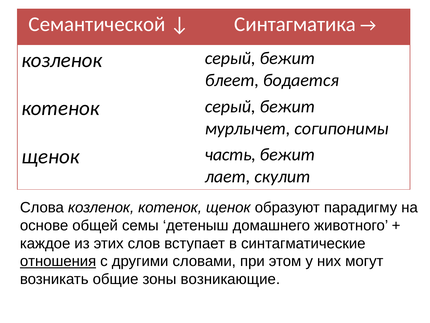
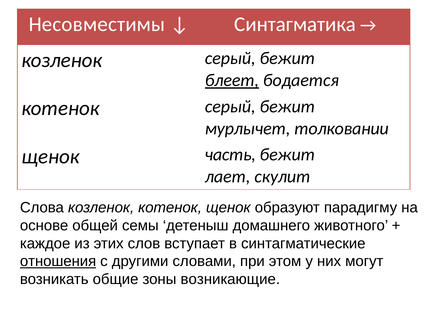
Семантической: Семантической -> Несовместимы (97, 24)
блеет underline: none -> present (232, 80)
согипонимы: согипонимы -> толковании (342, 128)
